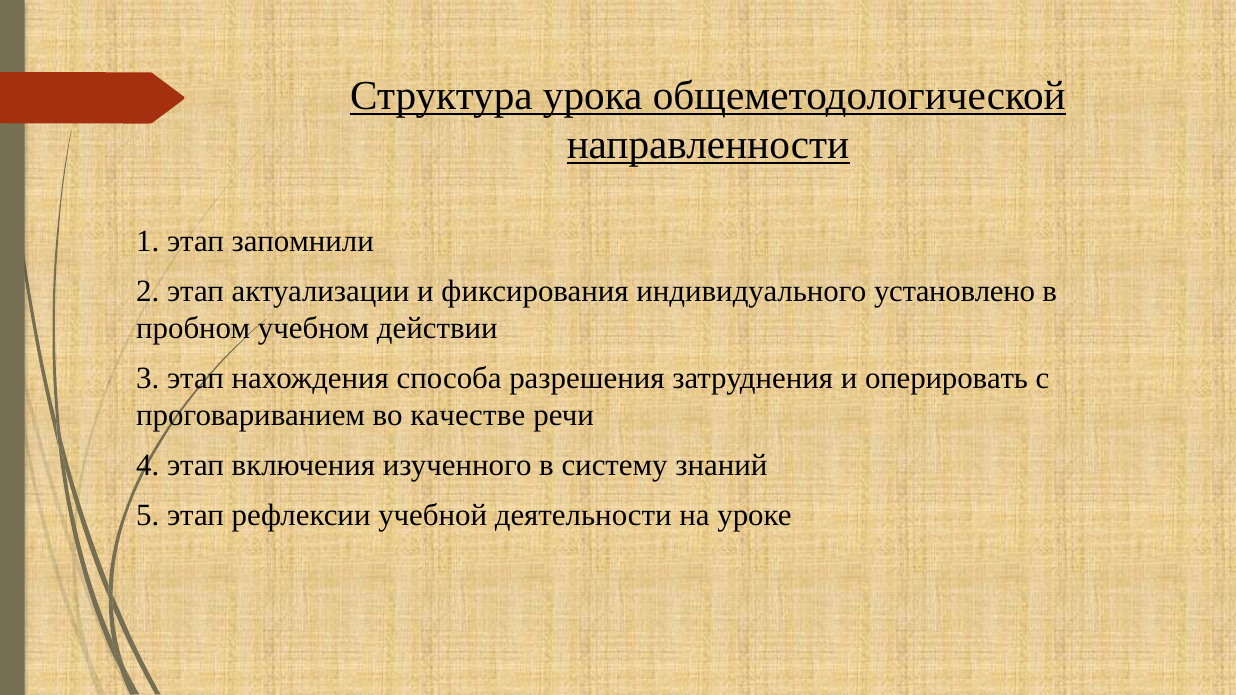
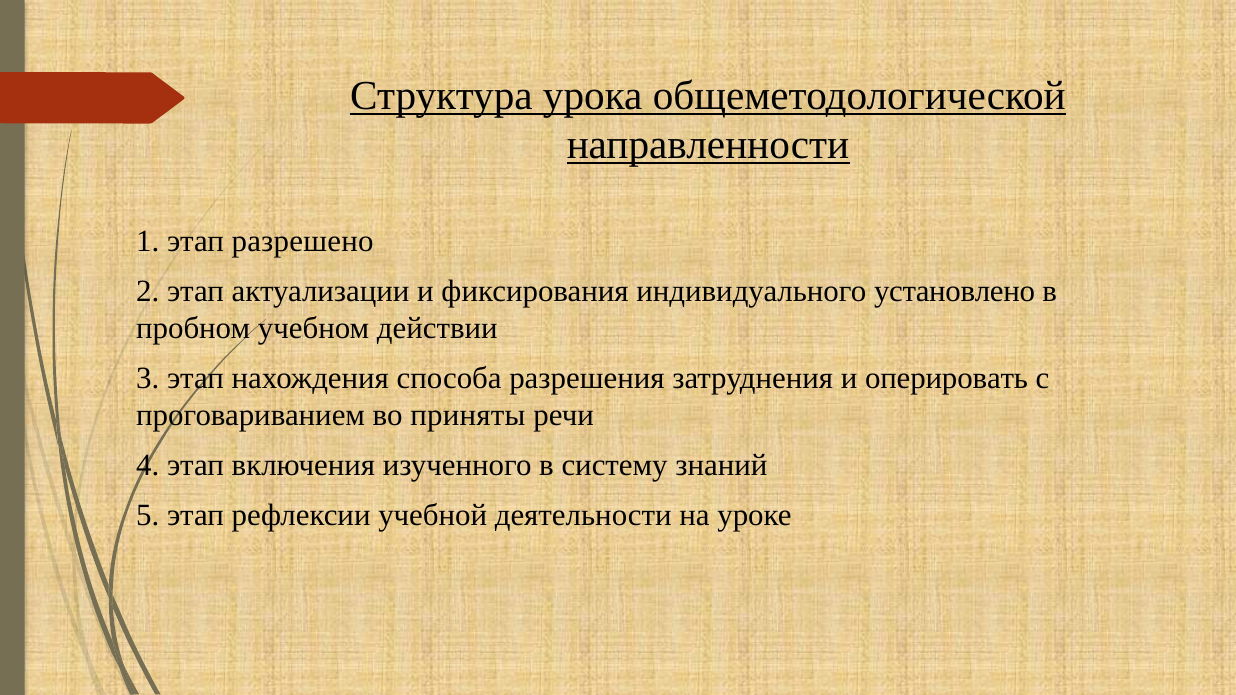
запомнили: запомнили -> разрешено (303, 242)
качестве: качестве -> приняты (468, 416)
